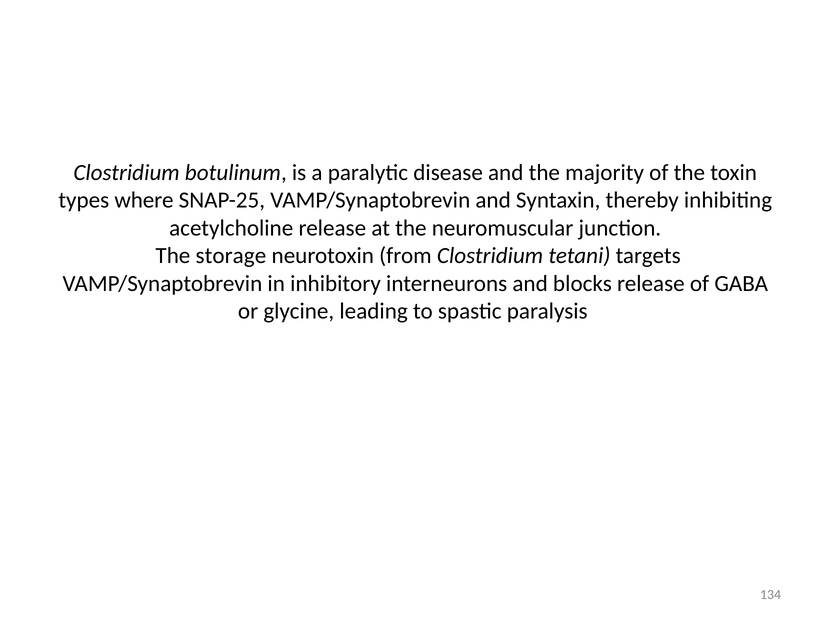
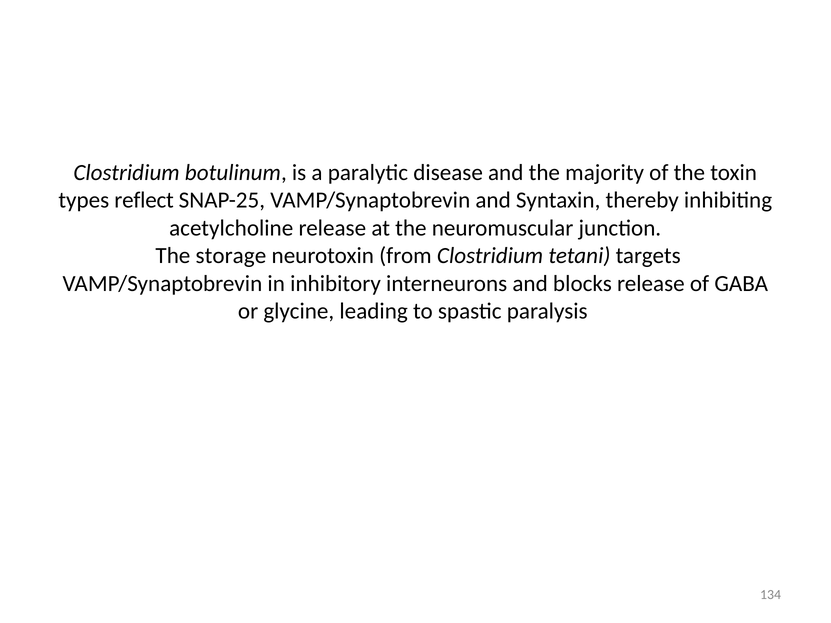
where: where -> reflect (144, 200)
